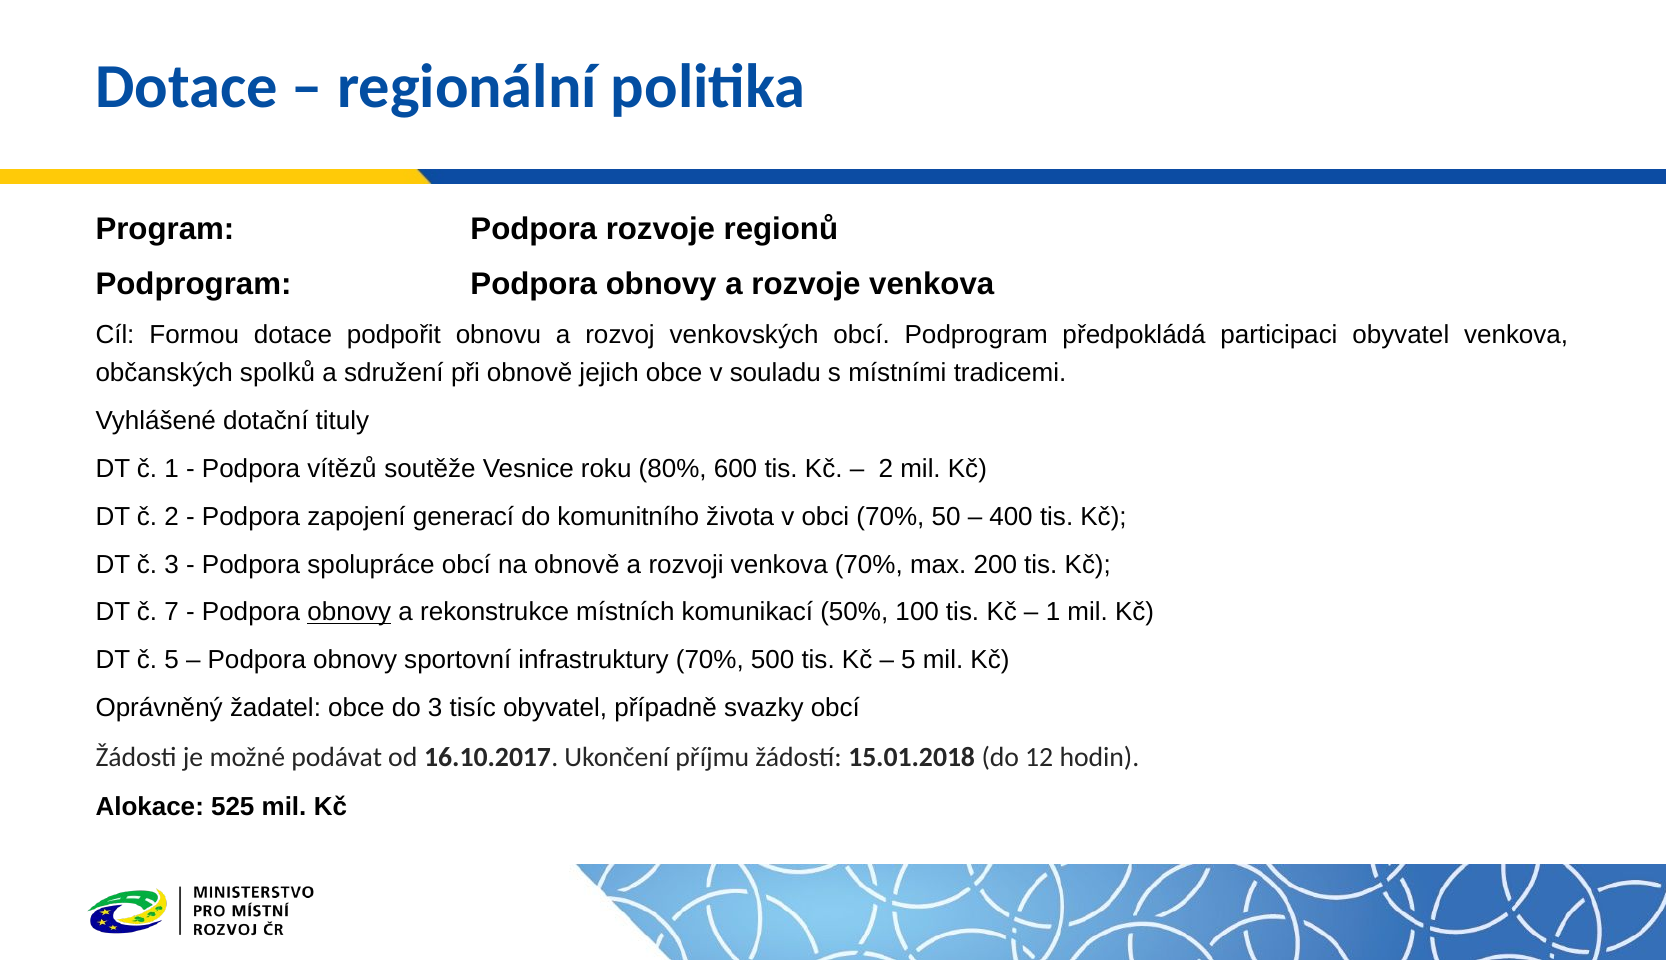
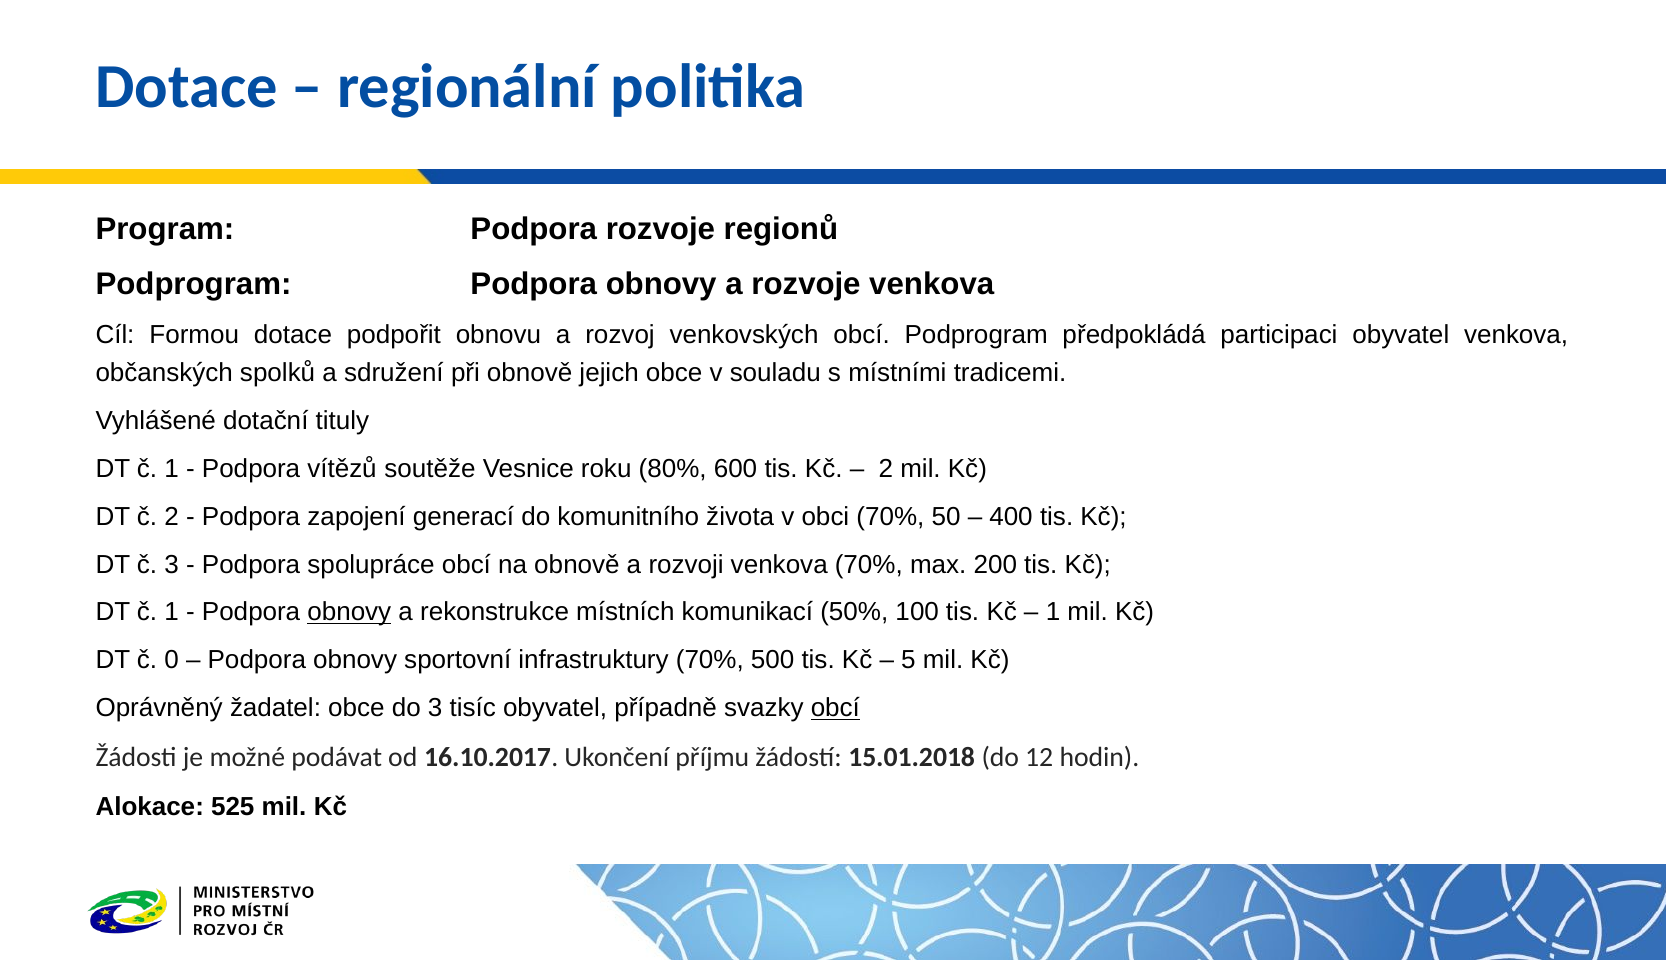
7: 7 -> 1 (172, 612)
č 5: 5 -> 0 (172, 660)
obcí underline: none -> present (835, 708)
